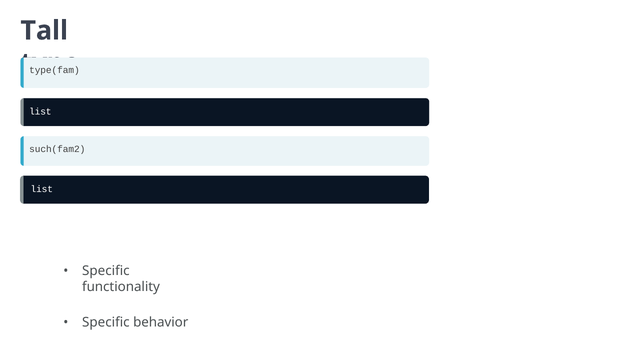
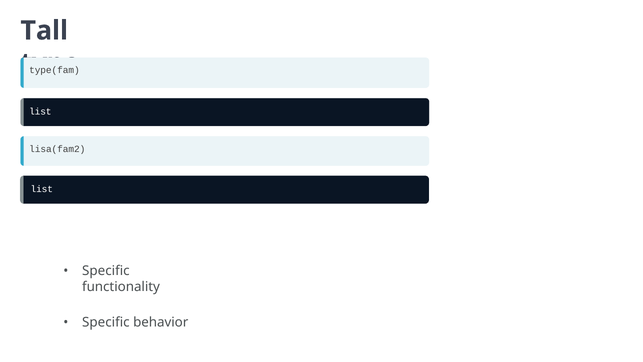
such(fam2: such(fam2 -> lisa(fam2 (57, 149)
